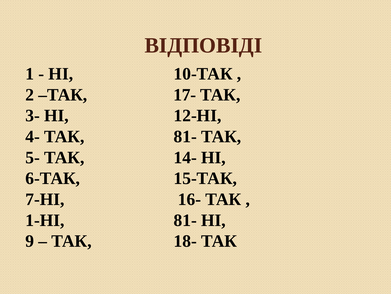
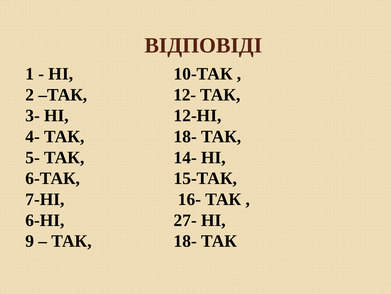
17-: 17- -> 12- (185, 95)
81-: 81- -> 18- (185, 136)
1-НІ: 1-НІ -> 6-НІ (45, 220)
81-: 81- -> 27- (185, 220)
